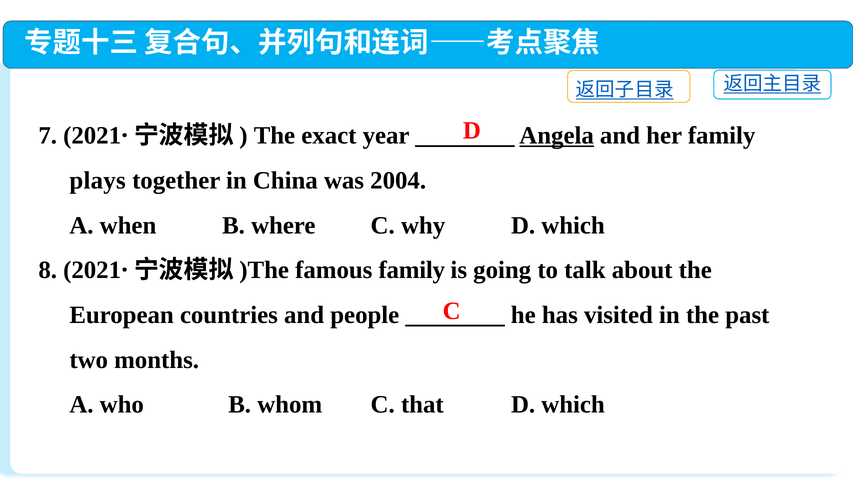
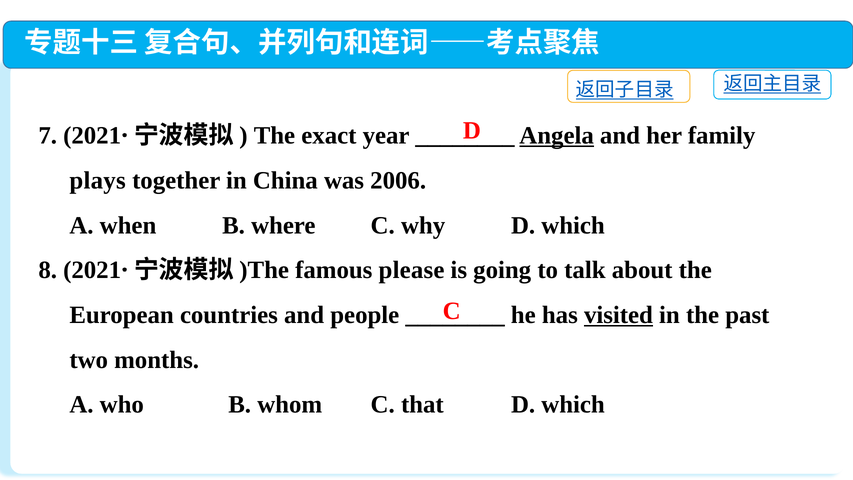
2004: 2004 -> 2006 (398, 180)
famous family: family -> please (412, 270)
visited underline: none -> present (618, 315)
